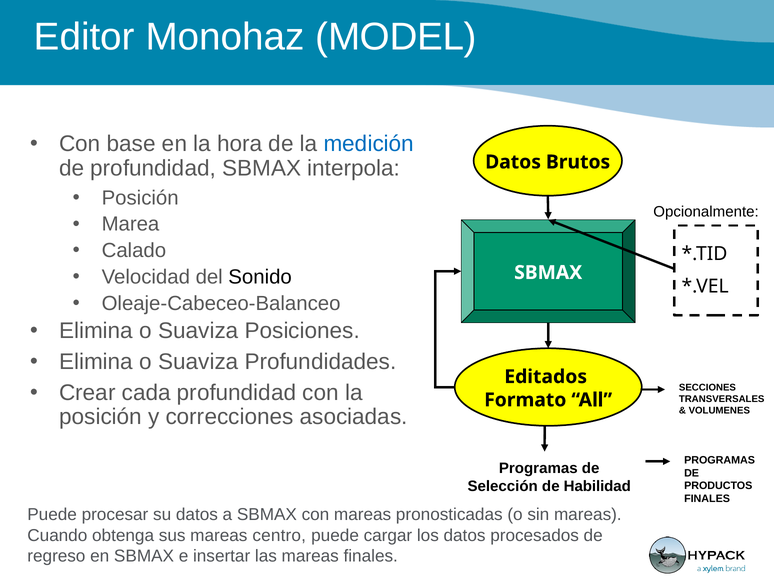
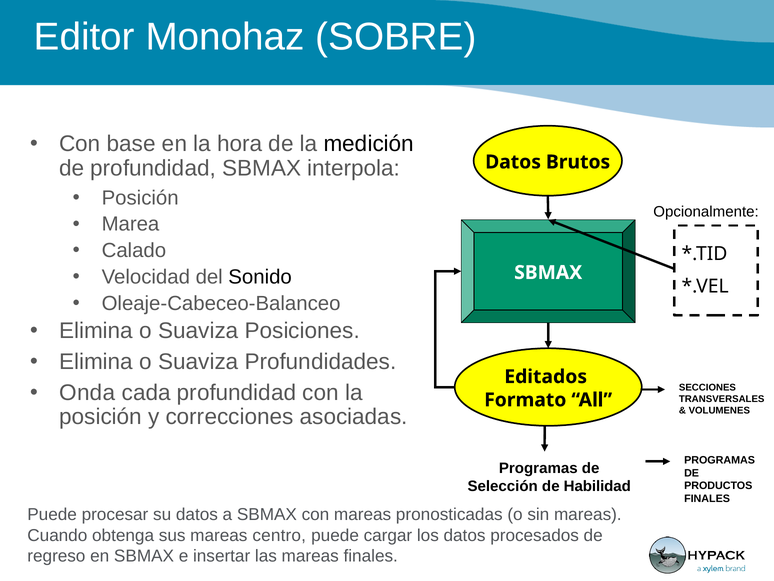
MODEL: MODEL -> SOBRE (396, 37)
medición colour: blue -> black (369, 144)
Crear: Crear -> Onda (87, 392)
